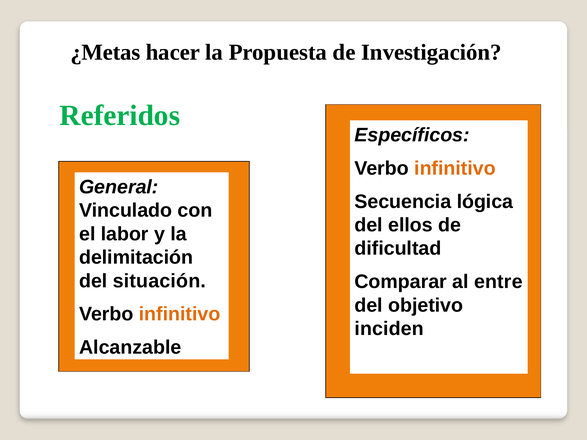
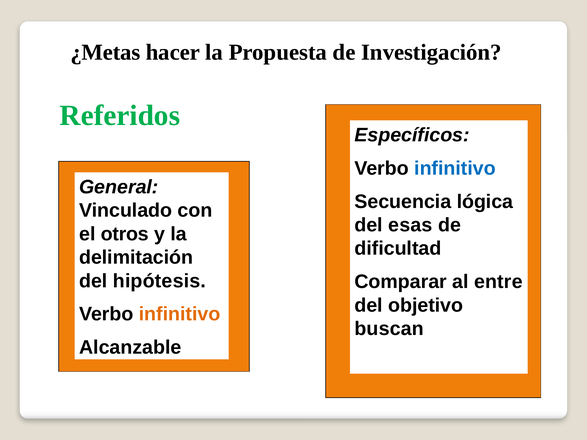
infinitivo colour: orange -> blue (455, 168)
ellos: ellos -> esas (410, 225)
labor: labor -> otros (125, 234)
situación: situación -> hipótesis (159, 281)
inciden: inciden -> buscan (389, 329)
